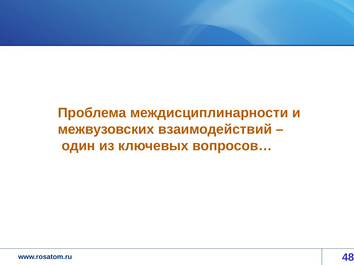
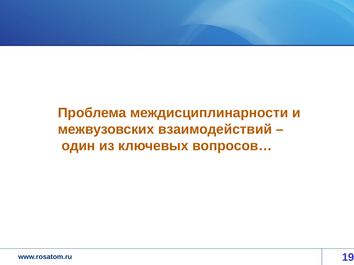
48: 48 -> 19 (348, 258)
